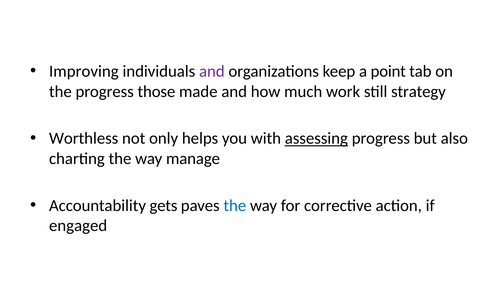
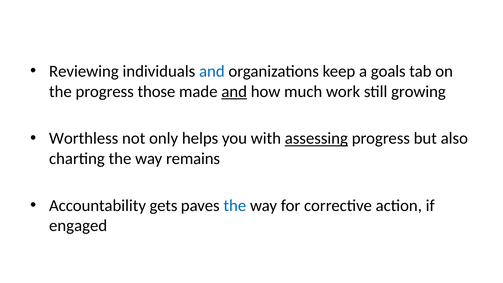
Improving: Improving -> Reviewing (84, 71)
and colour: purple -> blue (212, 71)
point: point -> goals (388, 71)
and underline: none -> present (234, 92)
strategy: strategy -> growing (418, 92)
manage: manage -> remains (193, 159)
